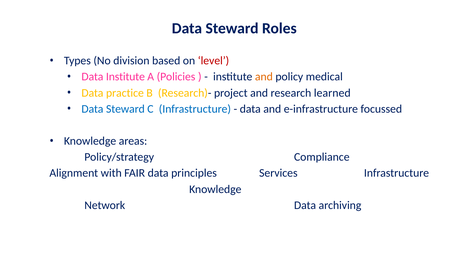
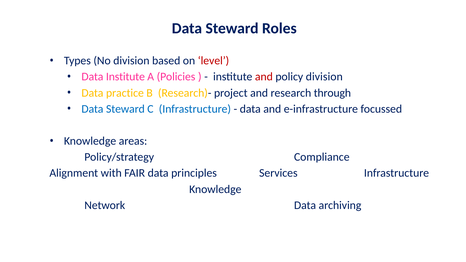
and colour: orange -> red (264, 77)
policy medical: medical -> division (324, 77)
learned: learned -> through (332, 93)
